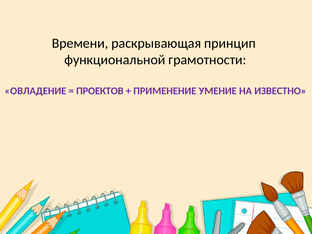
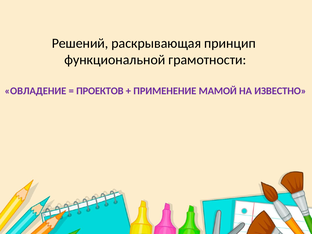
Времени: Времени -> Решений (80, 43)
УМЕНИЕ: УМЕНИЕ -> МАМОЙ (218, 91)
